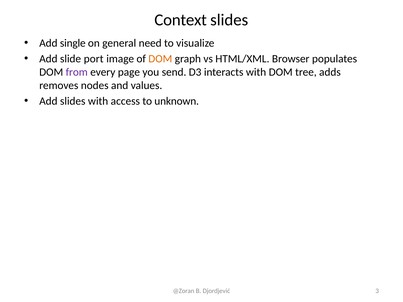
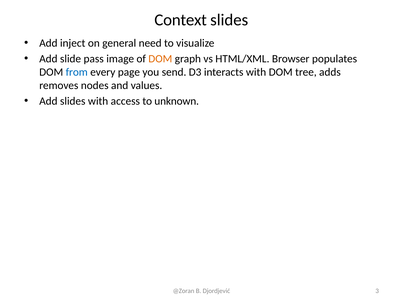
single: single -> inject (73, 43)
port: port -> pass (94, 59)
from colour: purple -> blue (77, 72)
